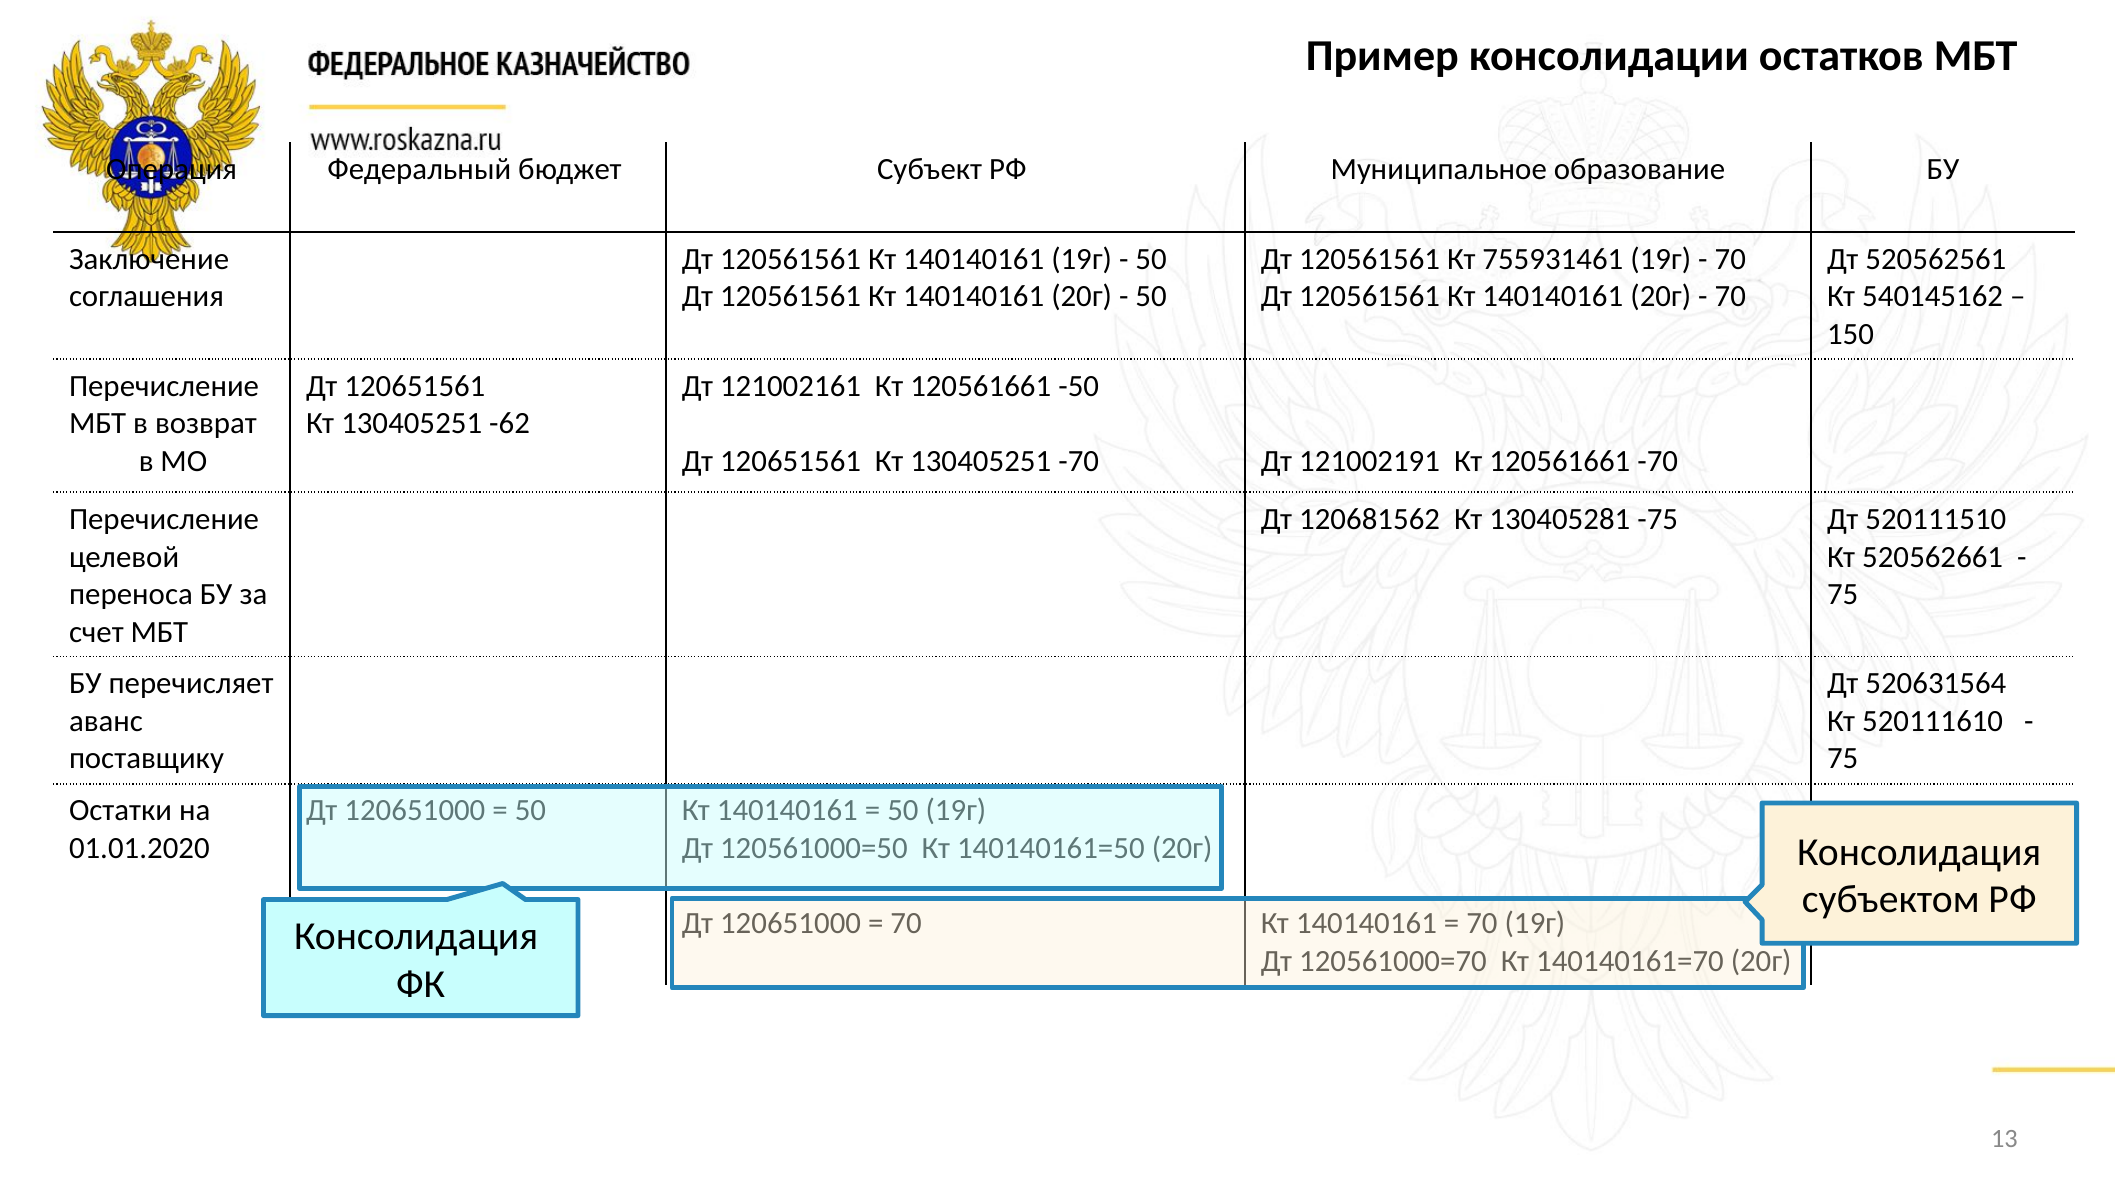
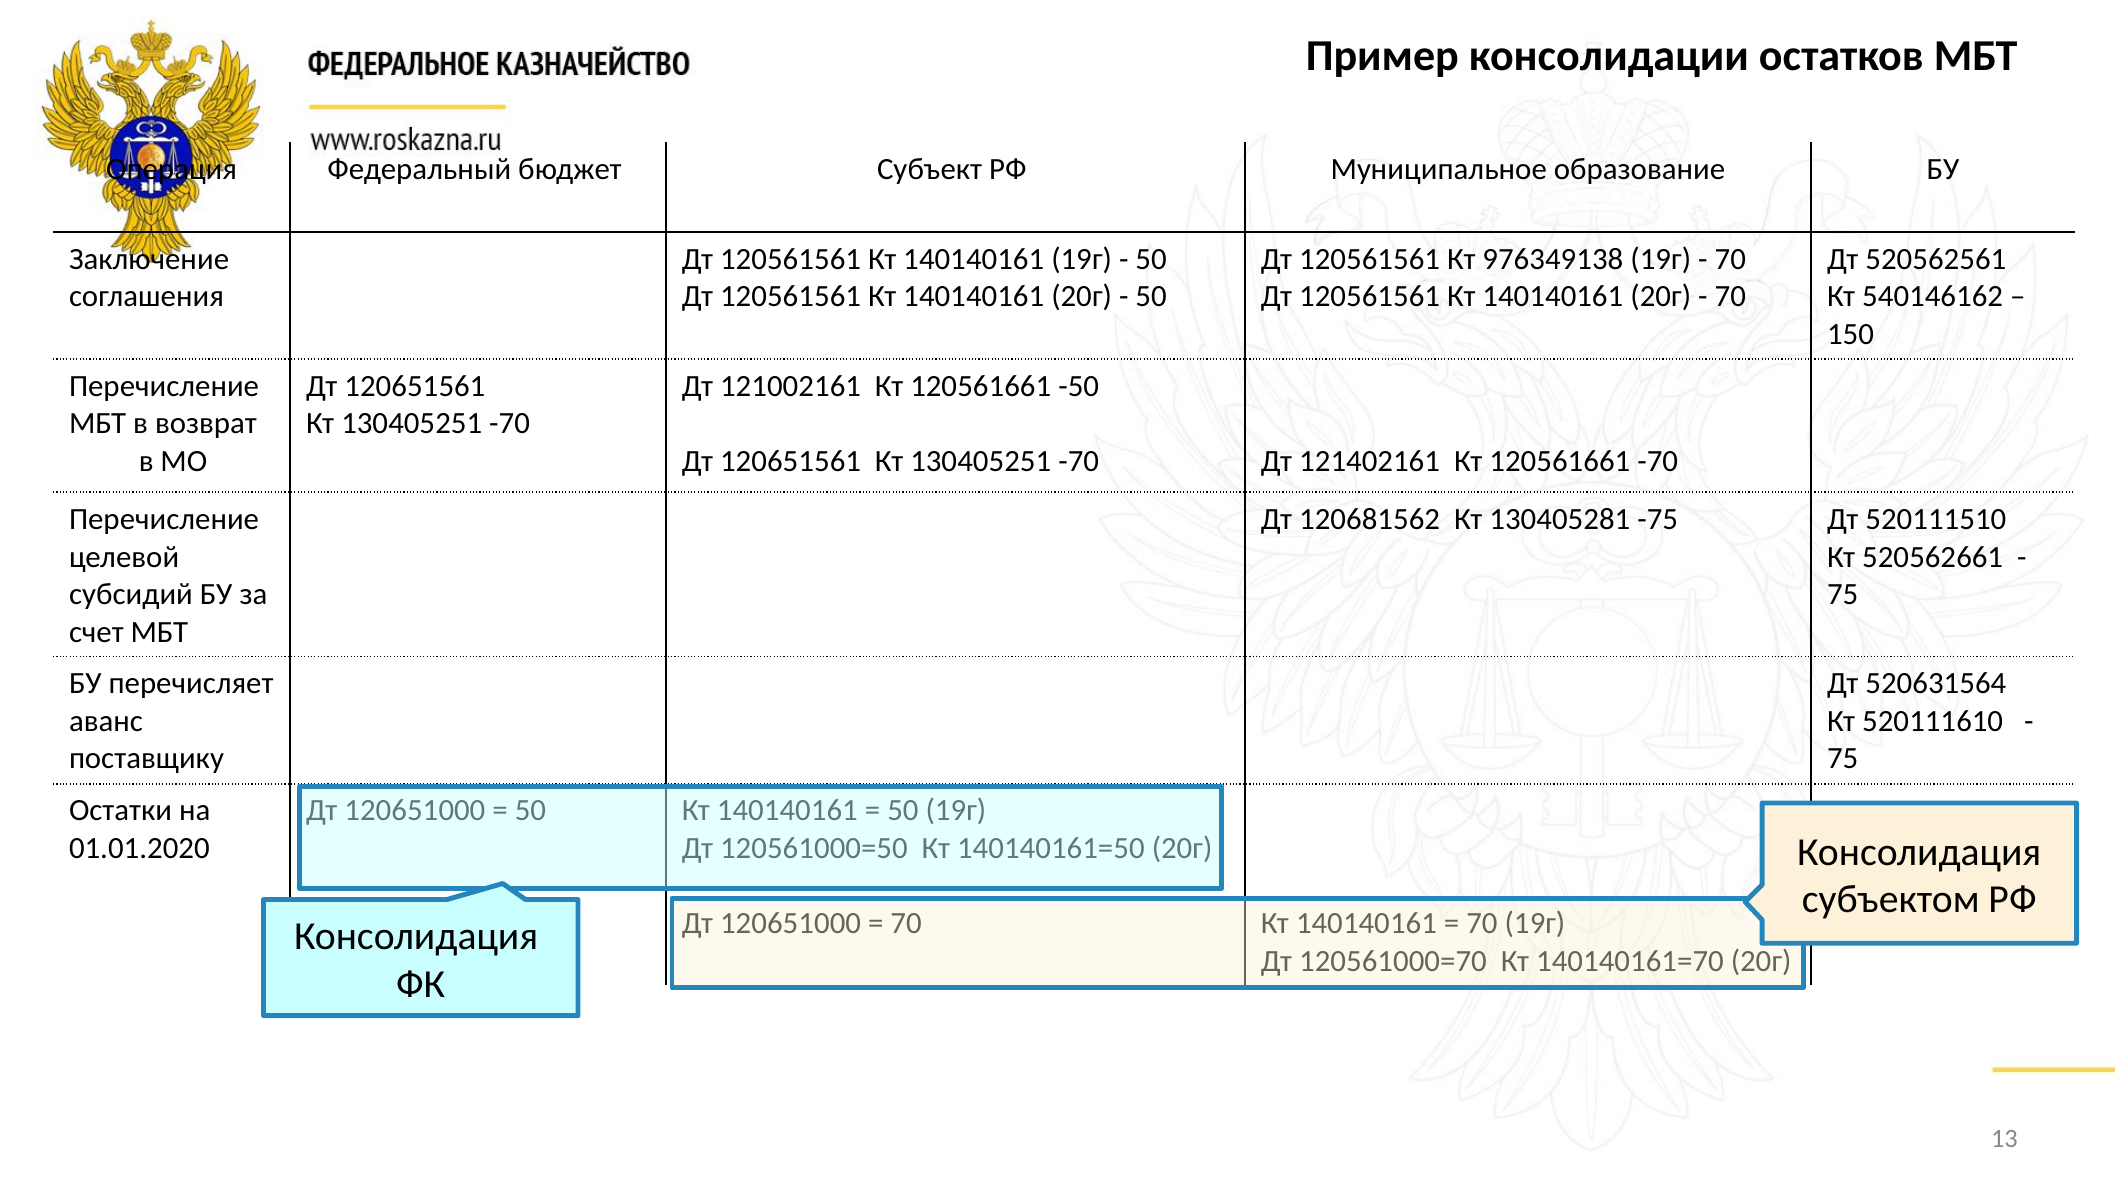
755931461: 755931461 -> 976349138 (1553, 259)
540145162: 540145162 -> 540146162 (1933, 297)
-62: -62 -> -70 (510, 424)
121002191: 121002191 -> 121402161 (1370, 461)
переноса: переноса -> субсидий (131, 594)
